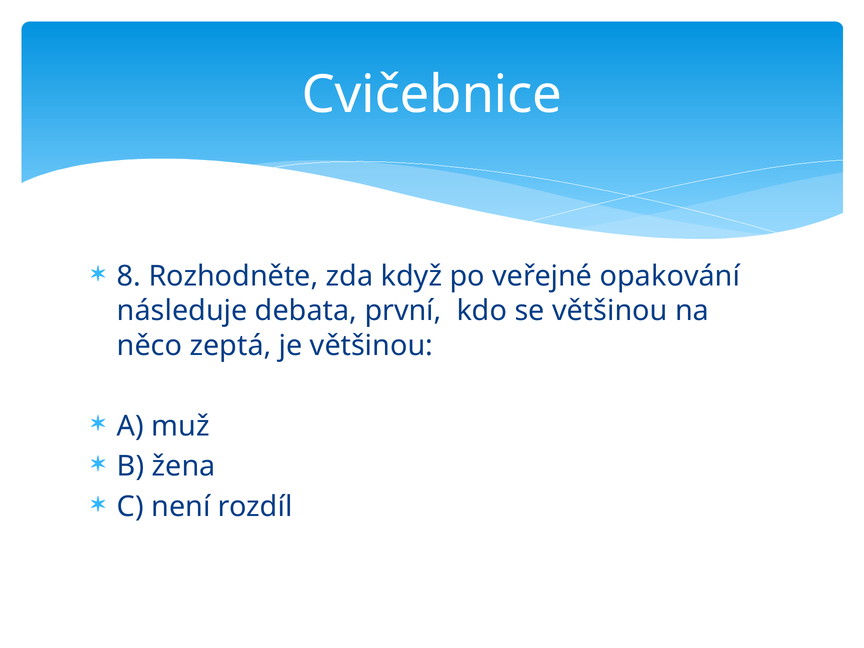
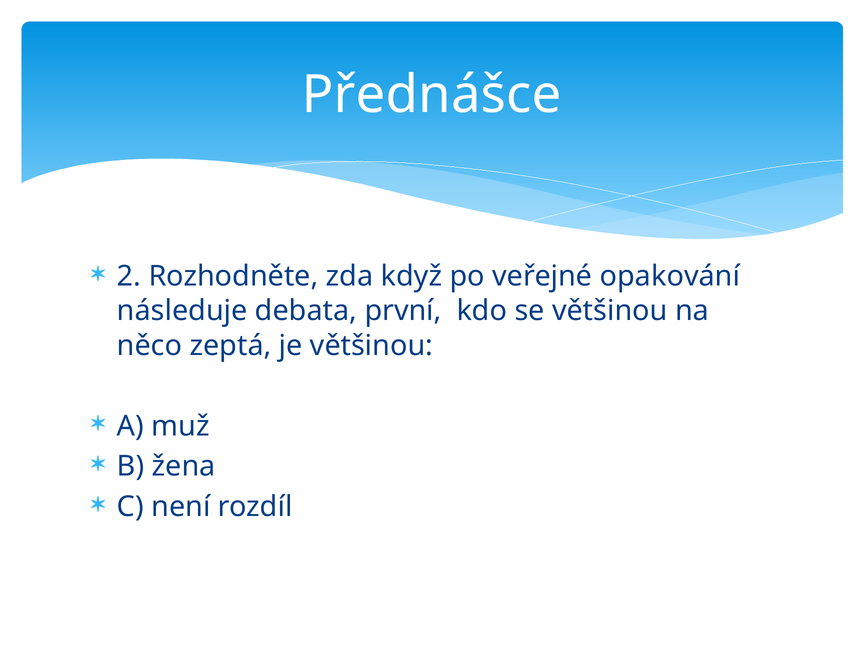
Cvičebnice: Cvičebnice -> Přednášce (432, 95)
8: 8 -> 2 (129, 276)
